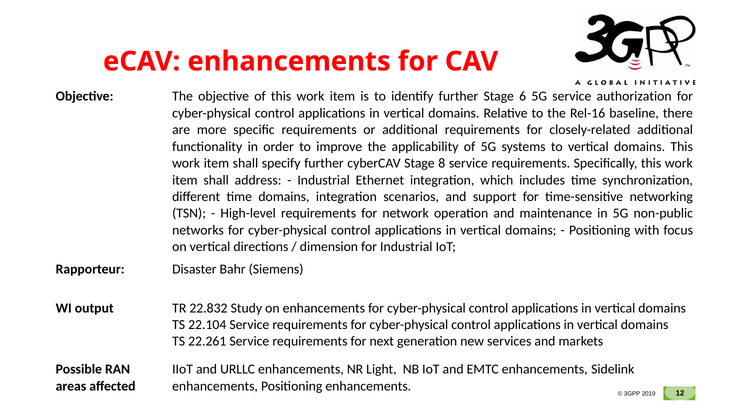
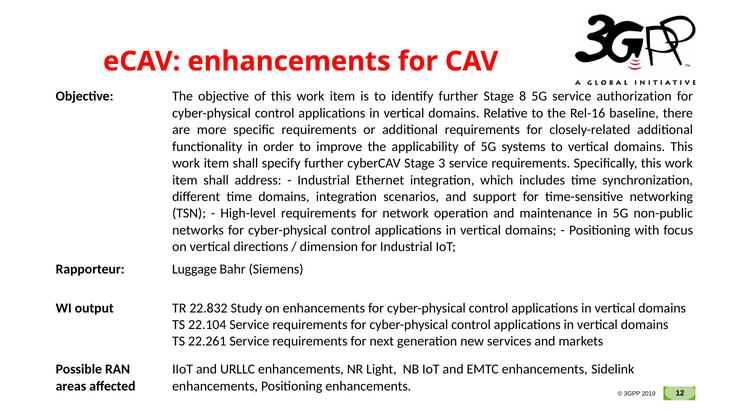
6: 6 -> 8 (523, 96)
8: 8 -> 3 (442, 163)
Disaster: Disaster -> Luggage (194, 269)
